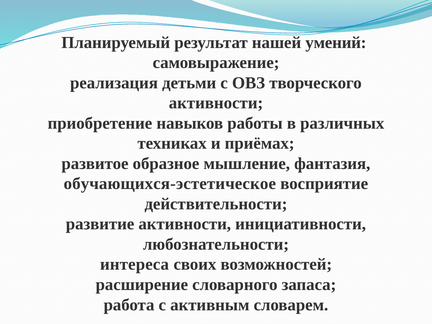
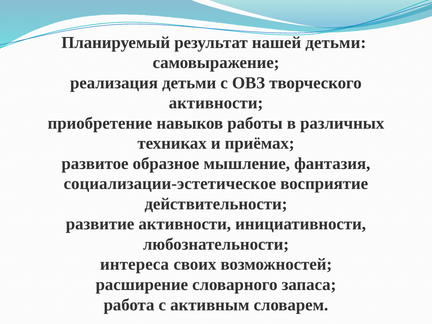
нашей умений: умений -> детьми (336, 43)
обучающихся-эстетическое: обучающихся-эстетическое -> социализации-эстетическое (170, 184)
